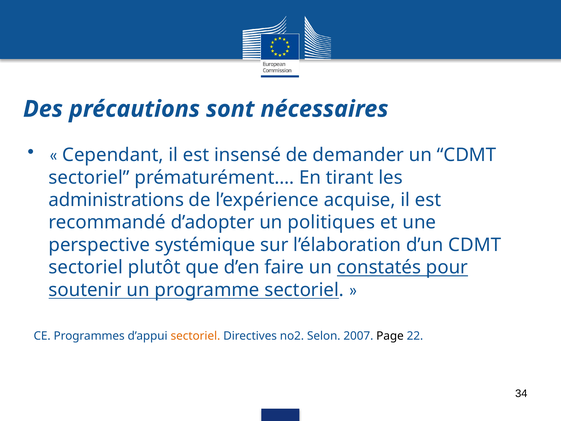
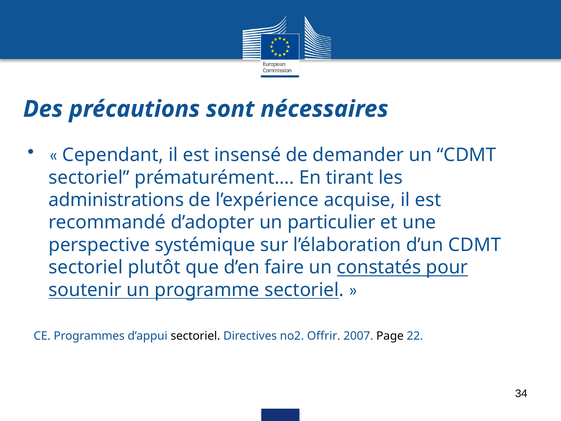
politiques: politiques -> particulier (331, 222)
sectoriel colour: orange -> black (195, 336)
Selon: Selon -> Offrir (324, 336)
